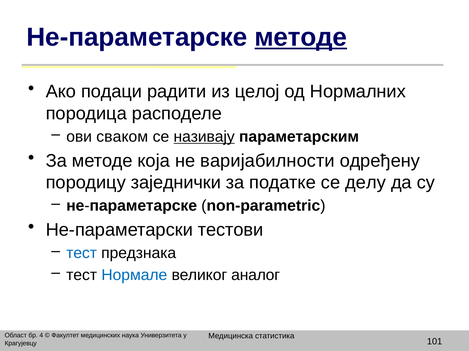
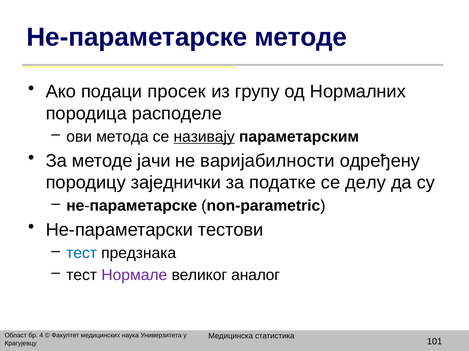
методе underline: present -> none (301, 37)
радити: радити -> просек (177, 92)
целој: целој -> групу (257, 92)
сваком: сваком -> метода (122, 137)
која: која -> јачи (154, 161)
Нормале colour: blue -> purple (134, 276)
